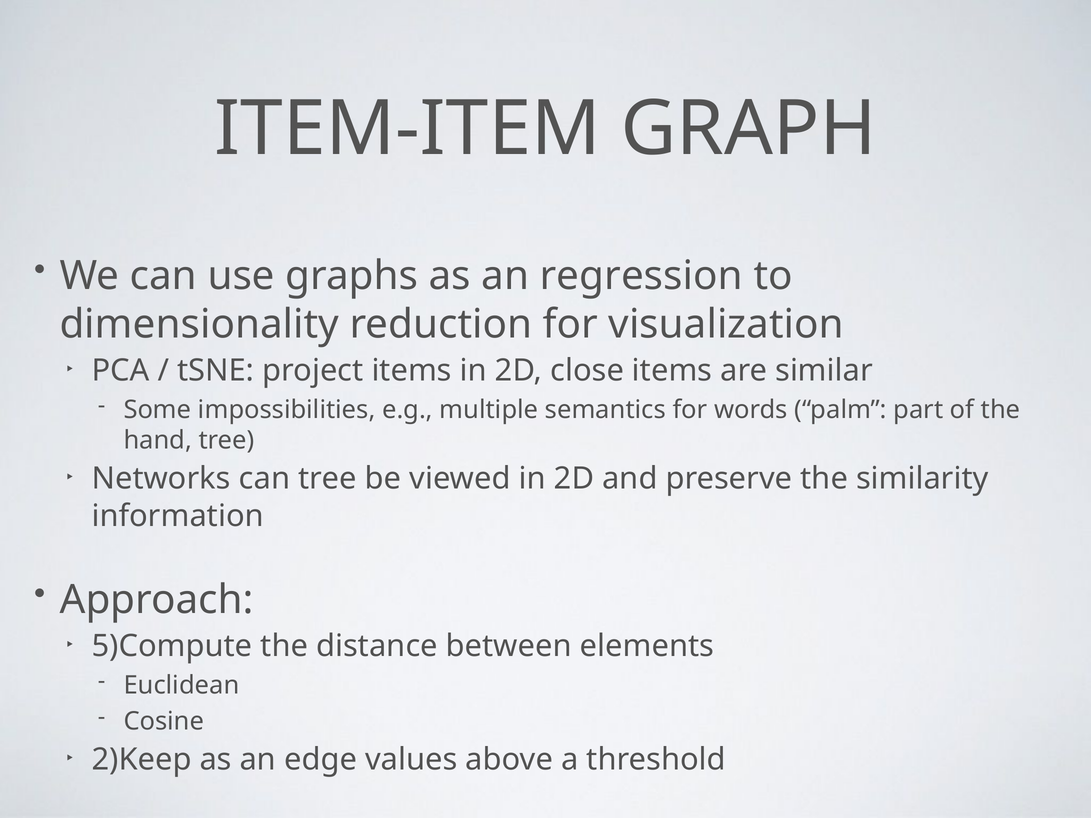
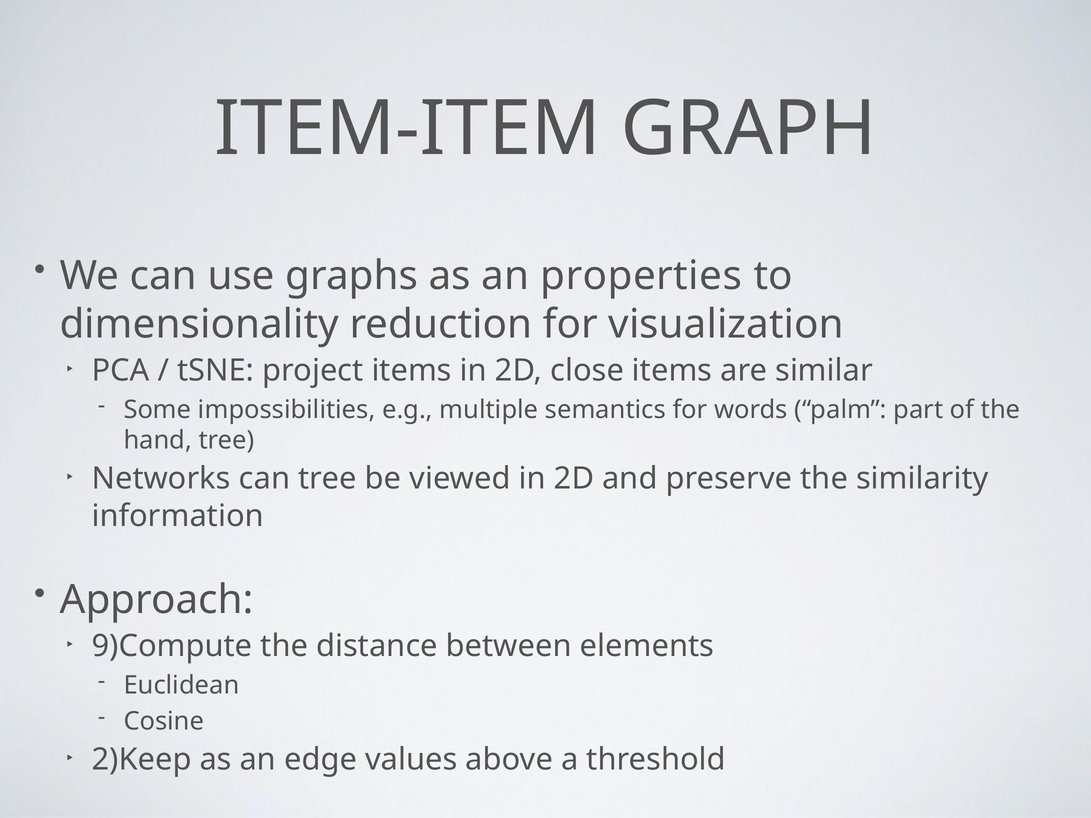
regression: regression -> properties (641, 276)
5)Compute: 5)Compute -> 9)Compute (172, 646)
